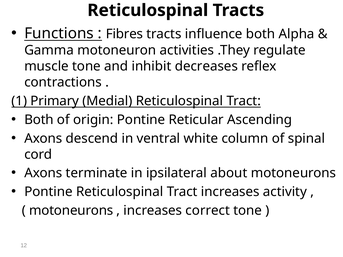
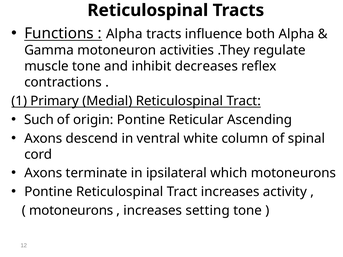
Fibres: Fibres -> Alpha (124, 34)
Both: Both -> Such (39, 120)
about: about -> which (229, 173)
correct: correct -> setting (208, 211)
